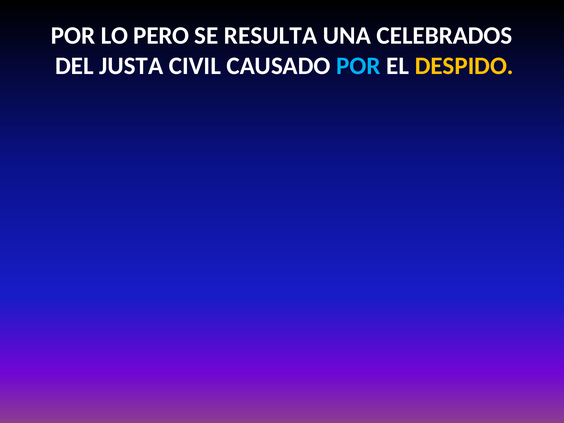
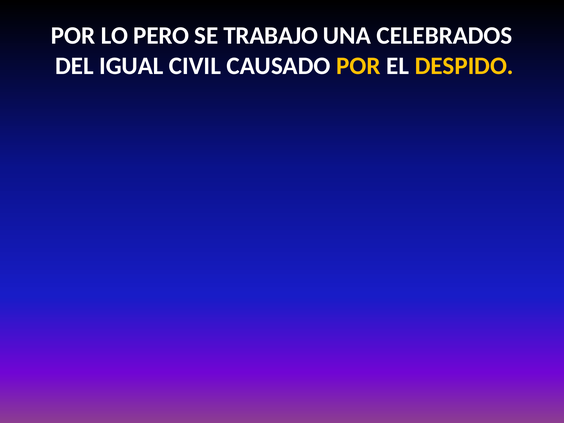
RESULTA: RESULTA -> TRABAJO (271, 36)
JUSTA: JUSTA -> IGUAL (131, 66)
POR colour: light blue -> yellow (358, 66)
